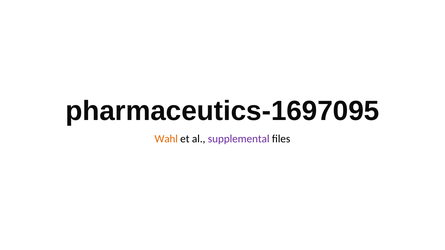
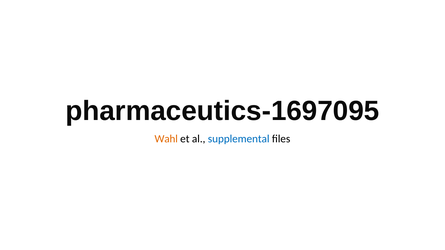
supplemental colour: purple -> blue (239, 139)
